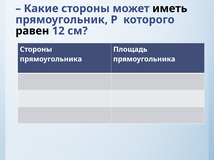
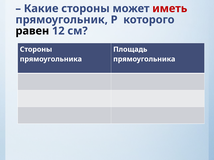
иметь colour: black -> red (170, 9)
